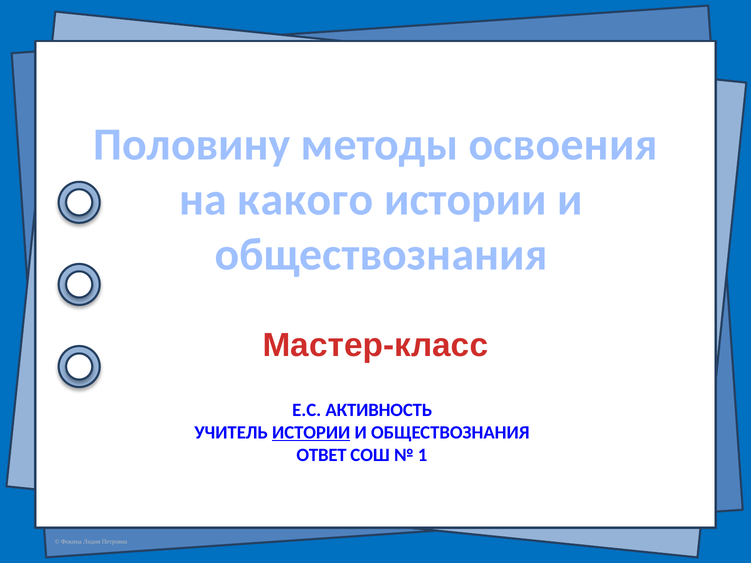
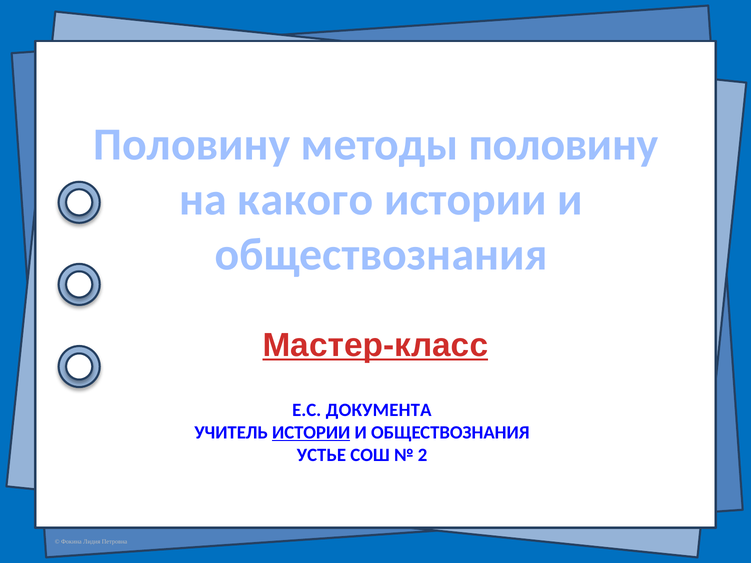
методы освоения: освоения -> половину (563, 145)
Мастер-класс underline: none -> present (375, 345)
АКТИВНОСТЬ: АКТИВНОСТЬ -> ДОКУМЕНТА (379, 410)
ОТВЕТ: ОТВЕТ -> УСТЬЕ (321, 455)
1: 1 -> 2 (423, 455)
